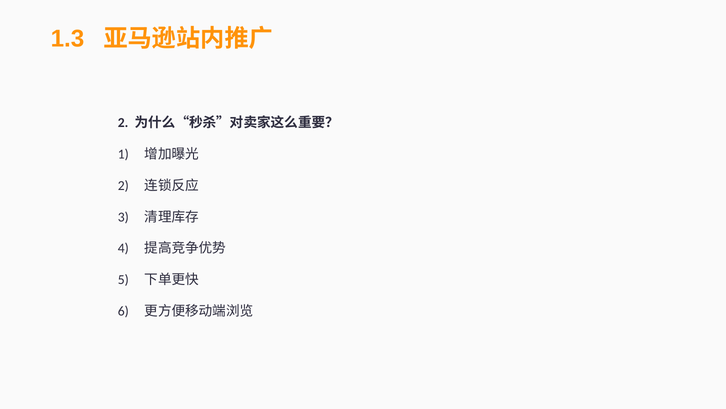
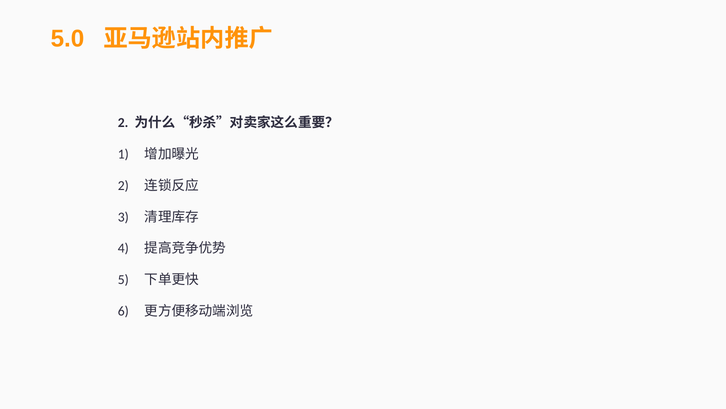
1.3: 1.3 -> 5.0 (67, 39)
